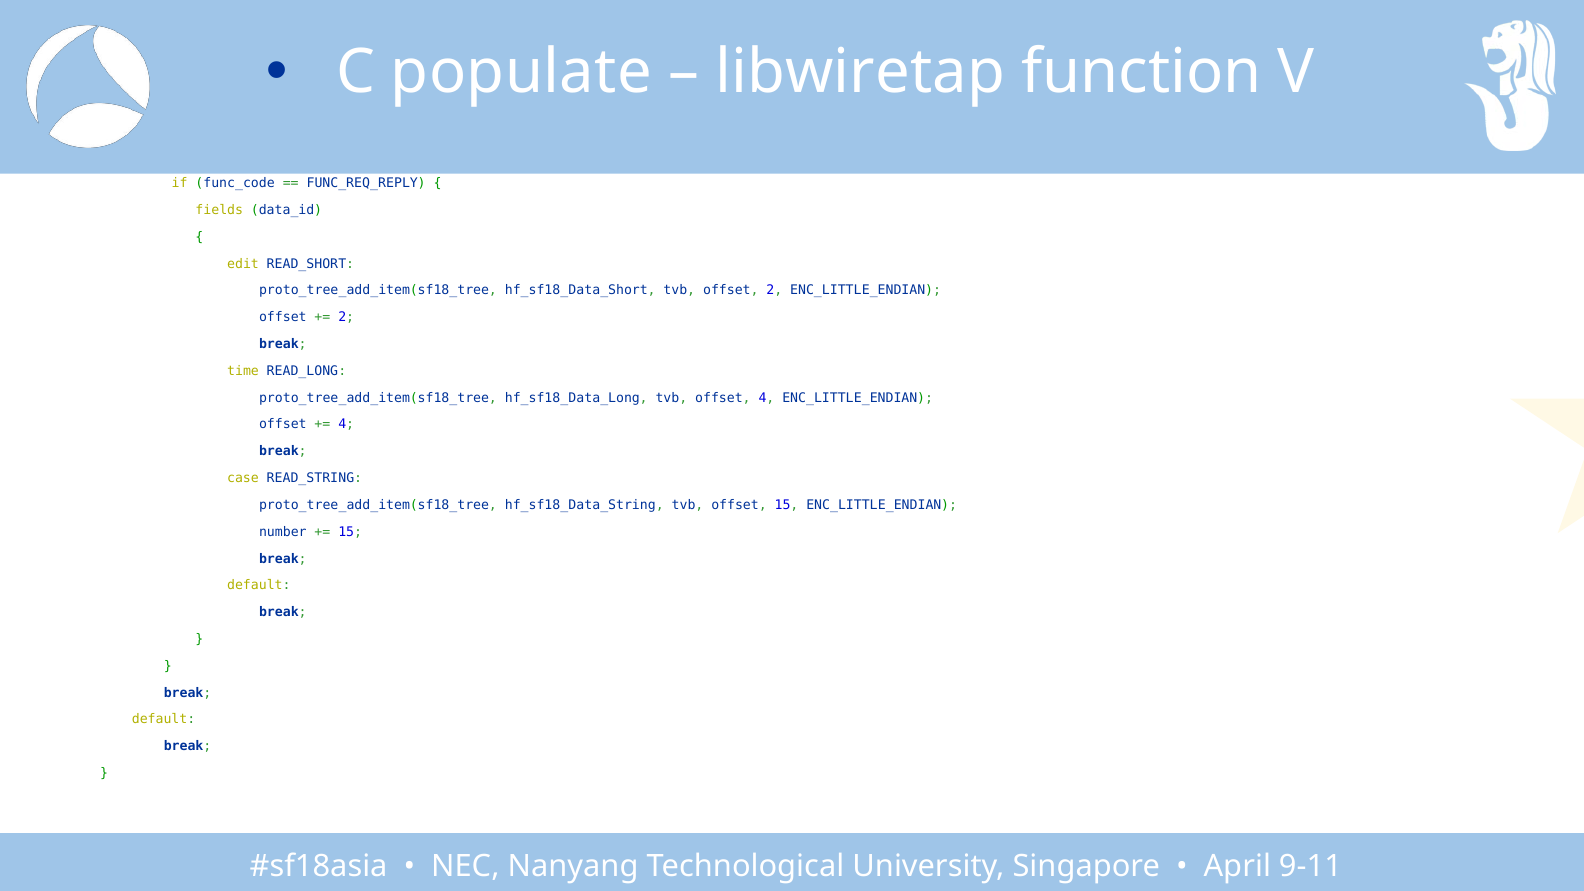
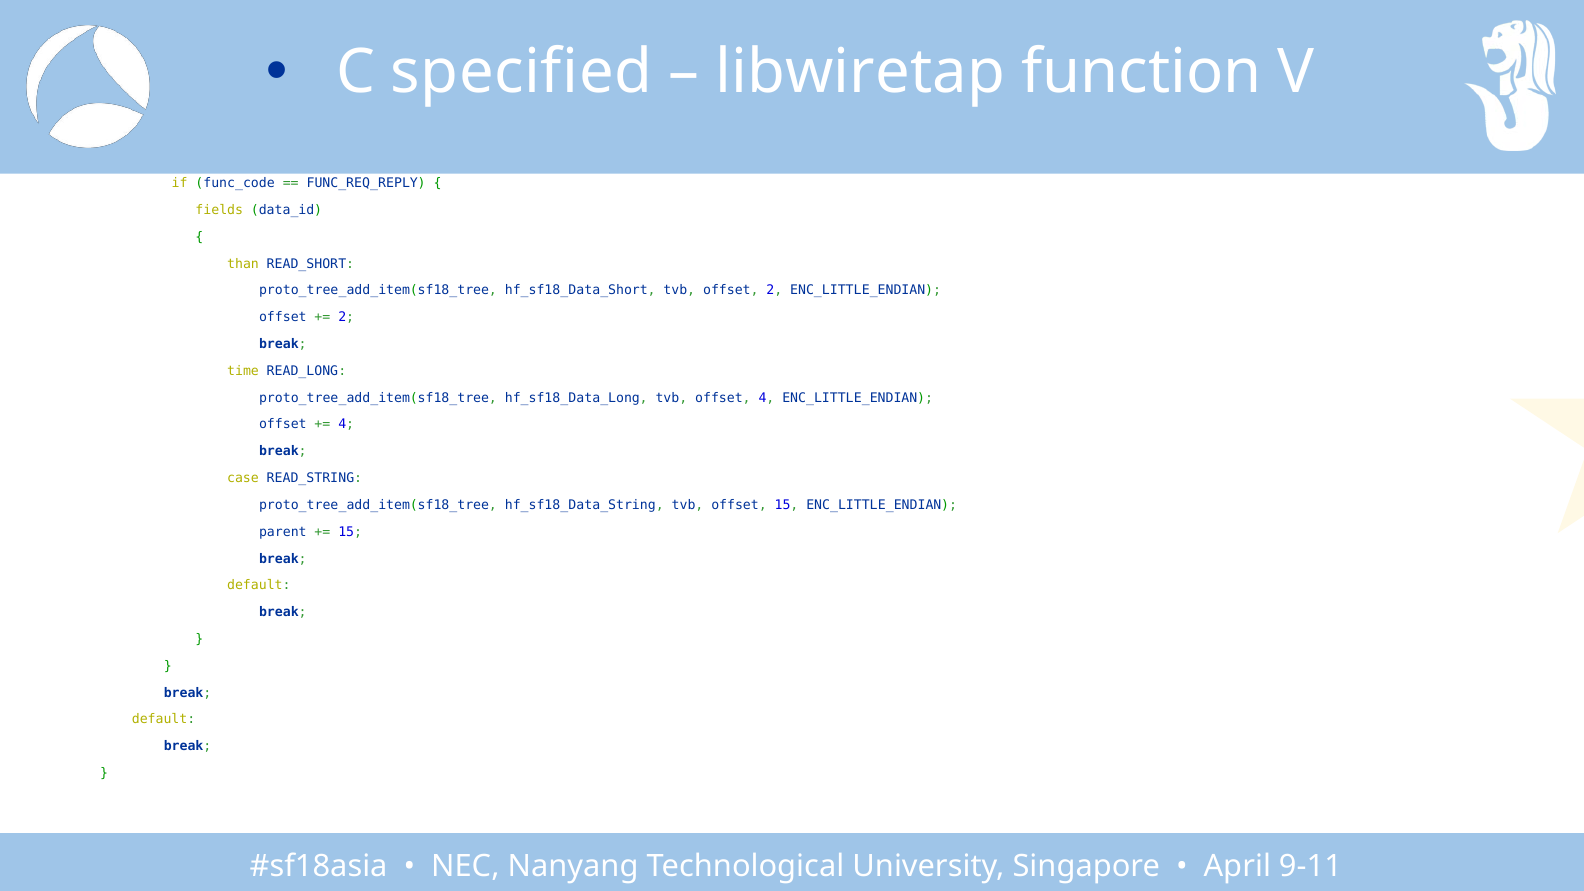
populate: populate -> specified (522, 73)
edit: edit -> than (243, 264)
number: number -> parent (283, 532)
